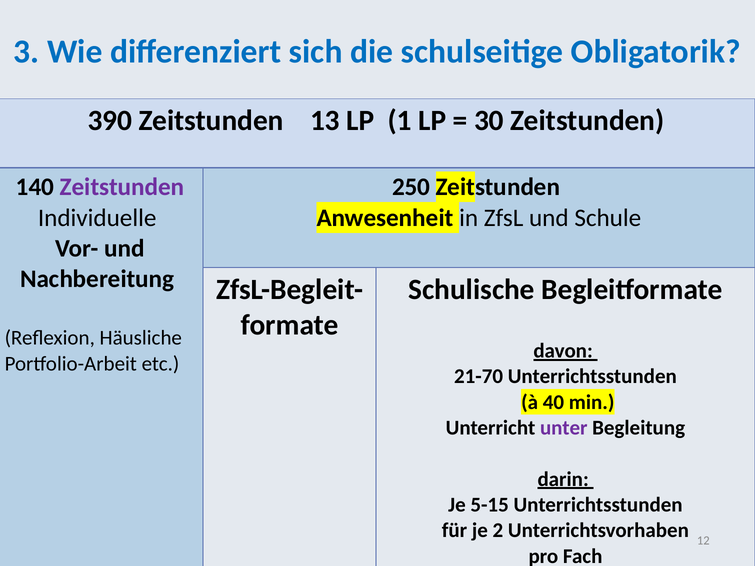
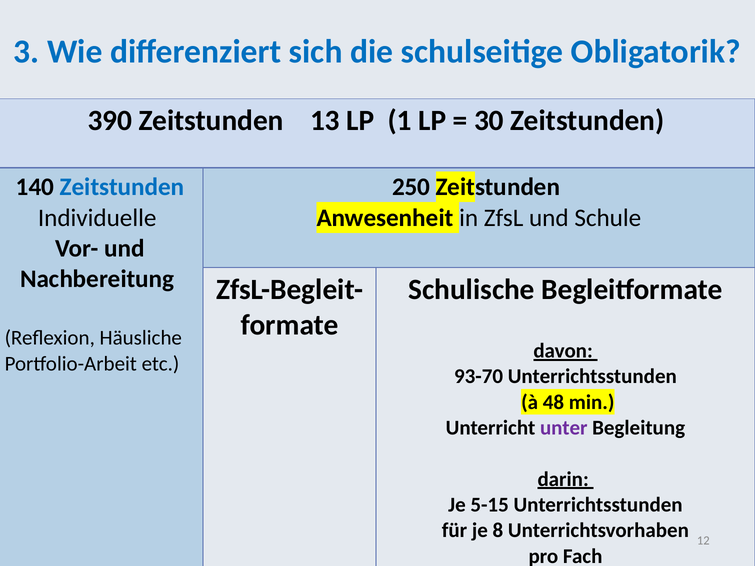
Zeitstunden colour: purple -> blue (122, 187)
21-70: 21-70 -> 93-70 (479, 377)
40: 40 -> 48 (553, 402)
2: 2 -> 8 (498, 531)
